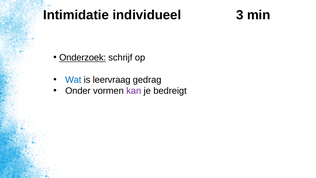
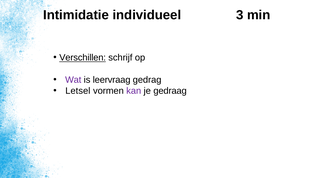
Onderzoek: Onderzoek -> Verschillen (83, 58)
Wat colour: blue -> purple (73, 80)
Onder: Onder -> Letsel (78, 91)
bedreigt: bedreigt -> gedraag (170, 91)
